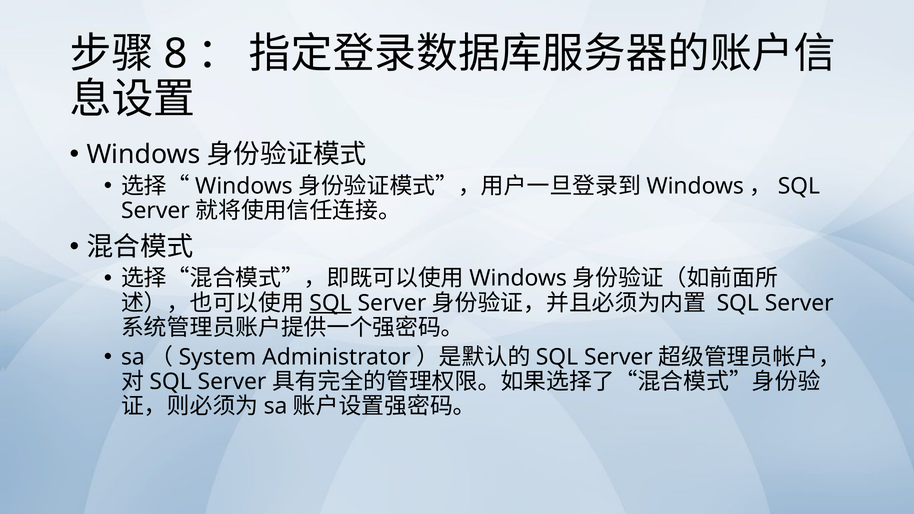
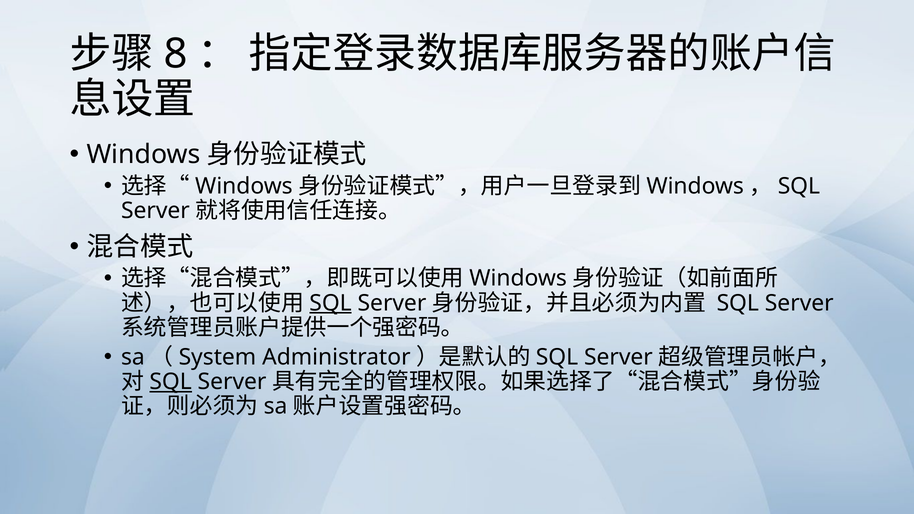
SQL underline: none -> present (171, 382)
